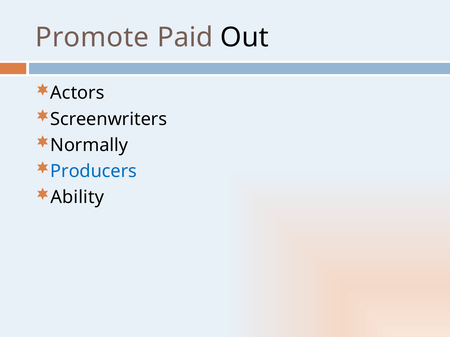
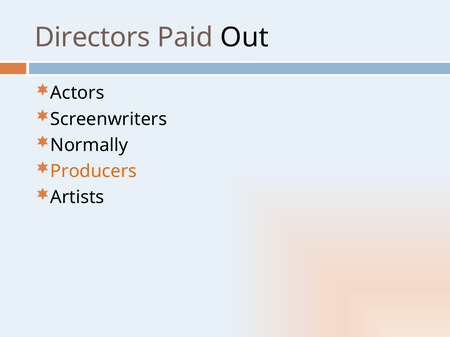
Promote: Promote -> Directors (92, 38)
Producers colour: blue -> orange (94, 172)
Ability: Ability -> Artists (77, 198)
